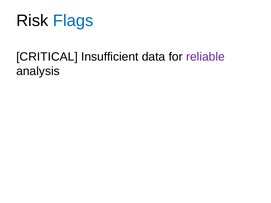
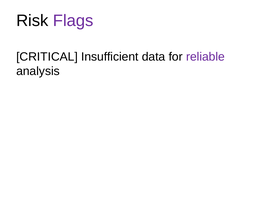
Flags colour: blue -> purple (73, 21)
